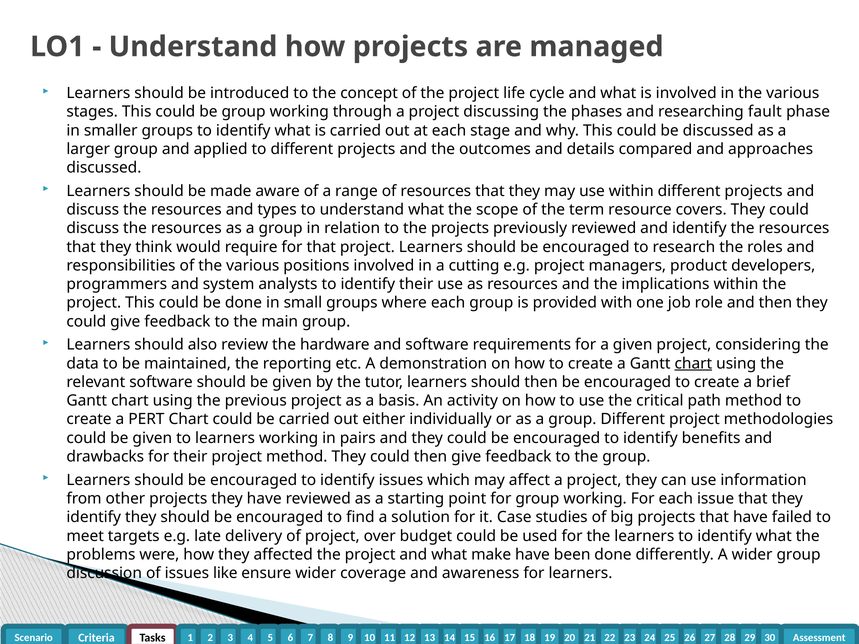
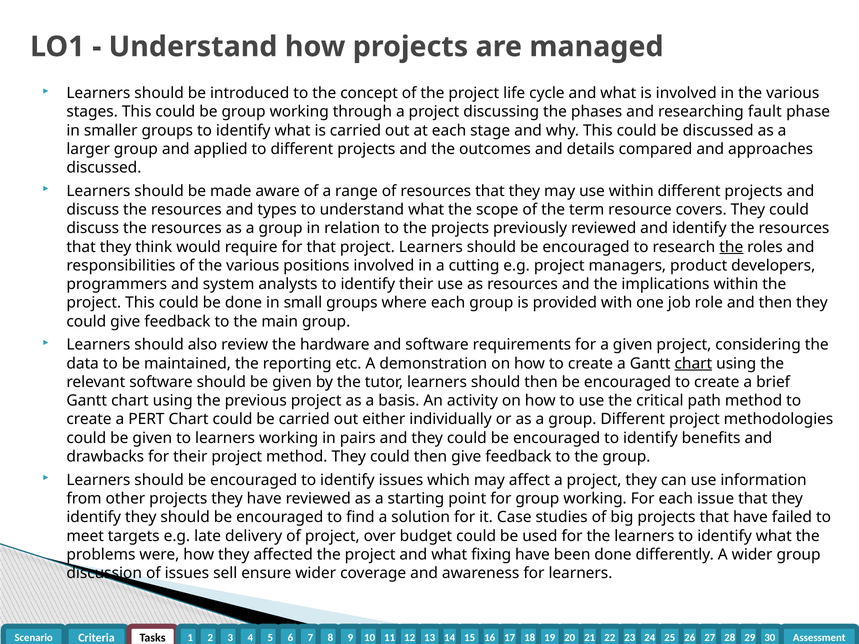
the underline: none -> present (731, 247)
make: make -> fixing (491, 555)
like: like -> sell (225, 573)
